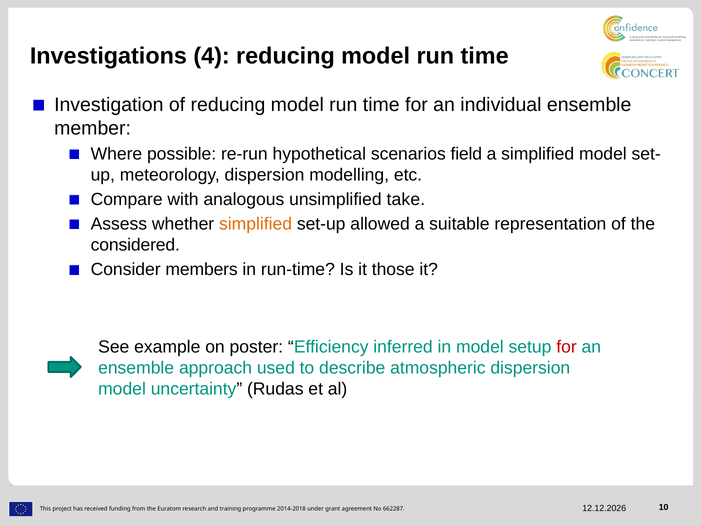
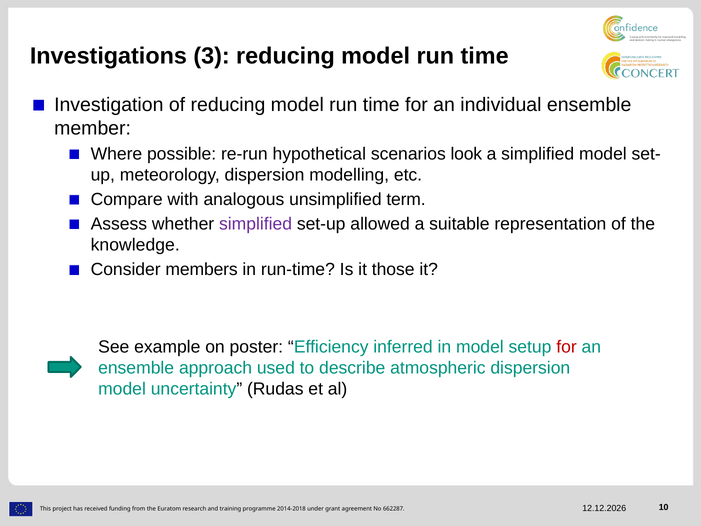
4: 4 -> 3 (212, 56)
field: field -> look (466, 154)
take: take -> term (406, 199)
simplified colour: orange -> purple (256, 224)
considered: considered -> knowledge (135, 245)
